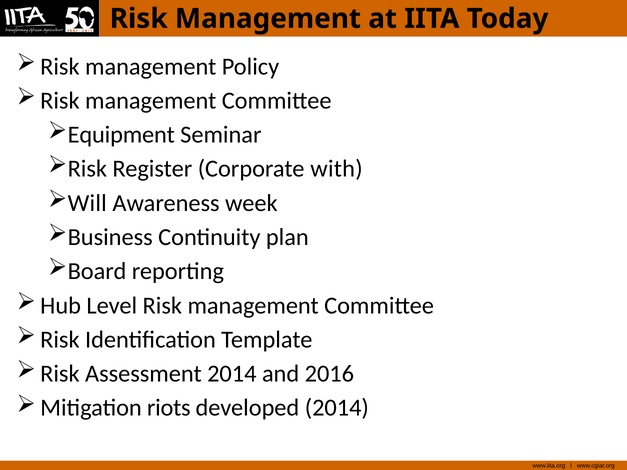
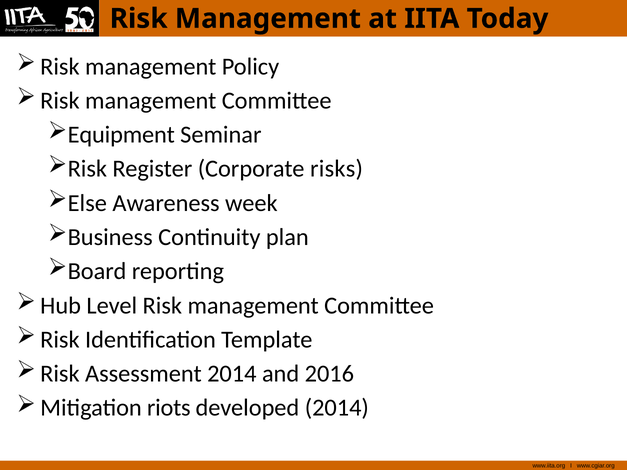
with: with -> risks (337, 169)
Will: Will -> Else (87, 203)
